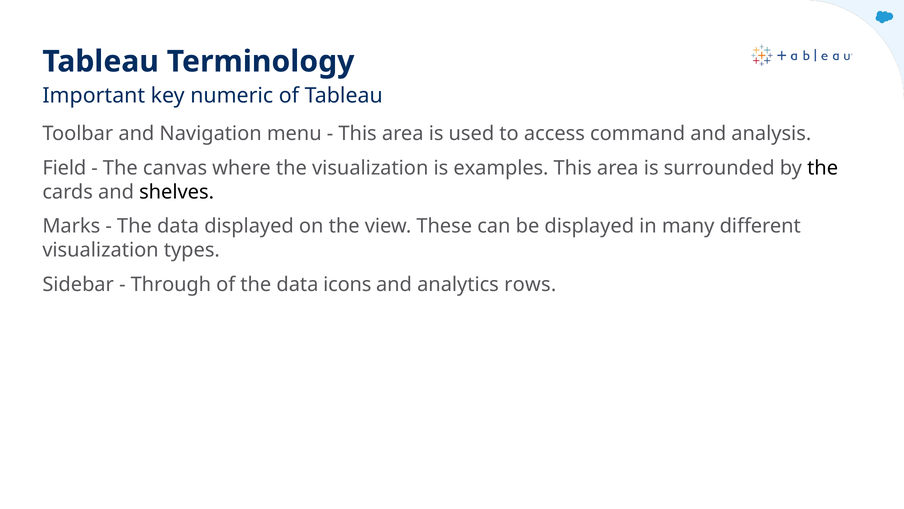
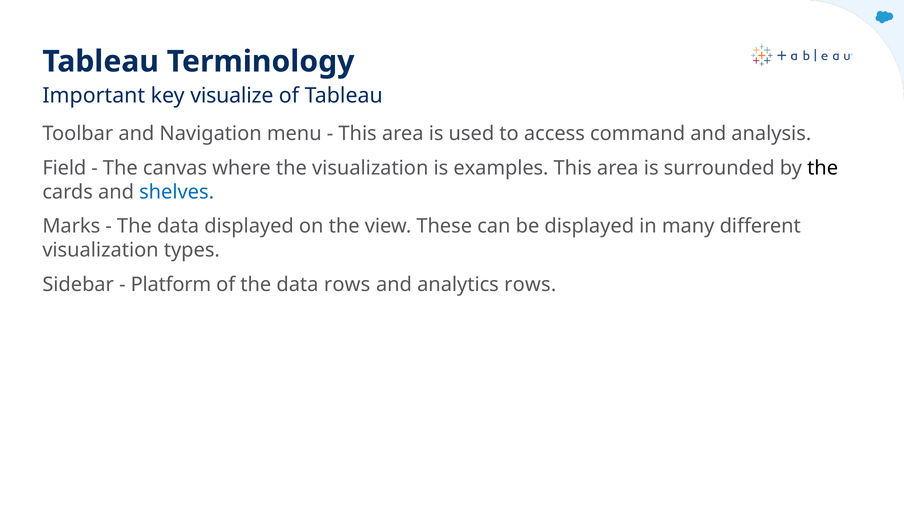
numeric: numeric -> visualize (232, 96)
shelves colour: black -> blue (177, 192)
Through: Through -> Platform (171, 284)
data icons: icons -> rows (347, 284)
